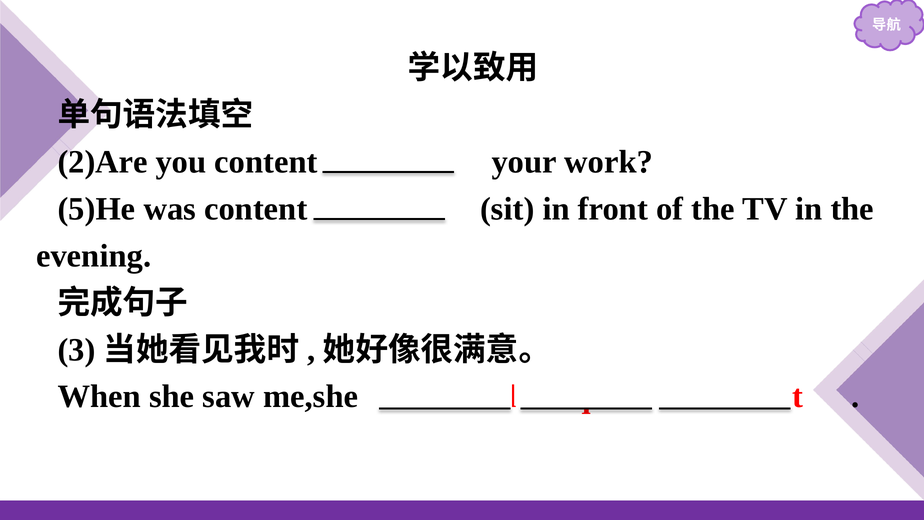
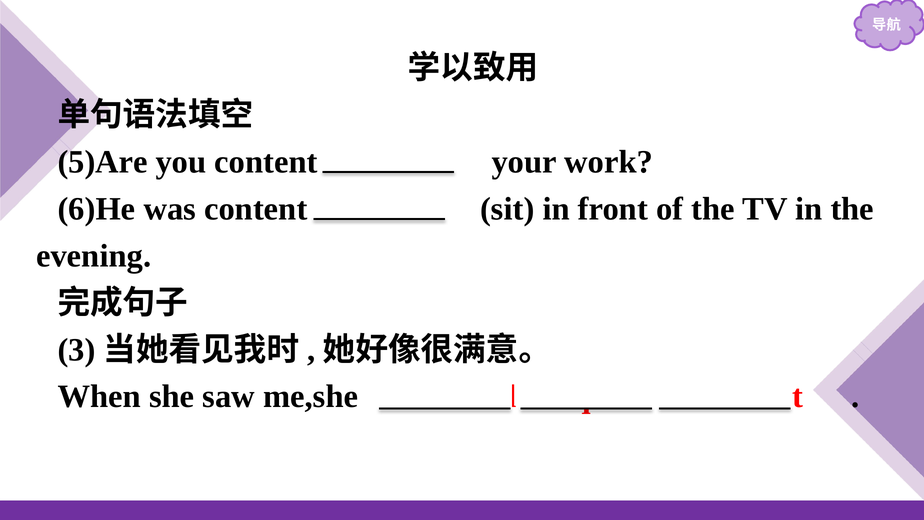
2)Are: 2)Are -> 5)Are (103, 162)
5)He: 5)He -> 6)He (97, 209)
